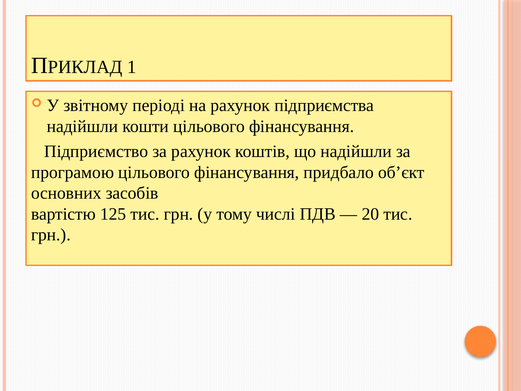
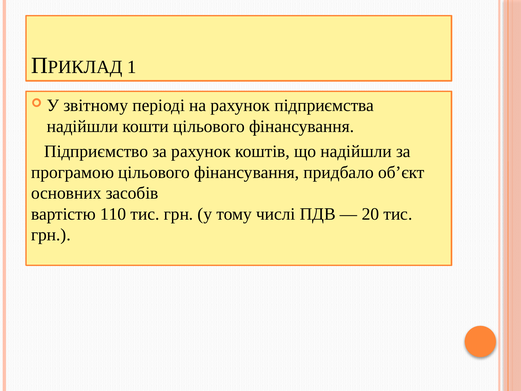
125: 125 -> 110 (113, 214)
